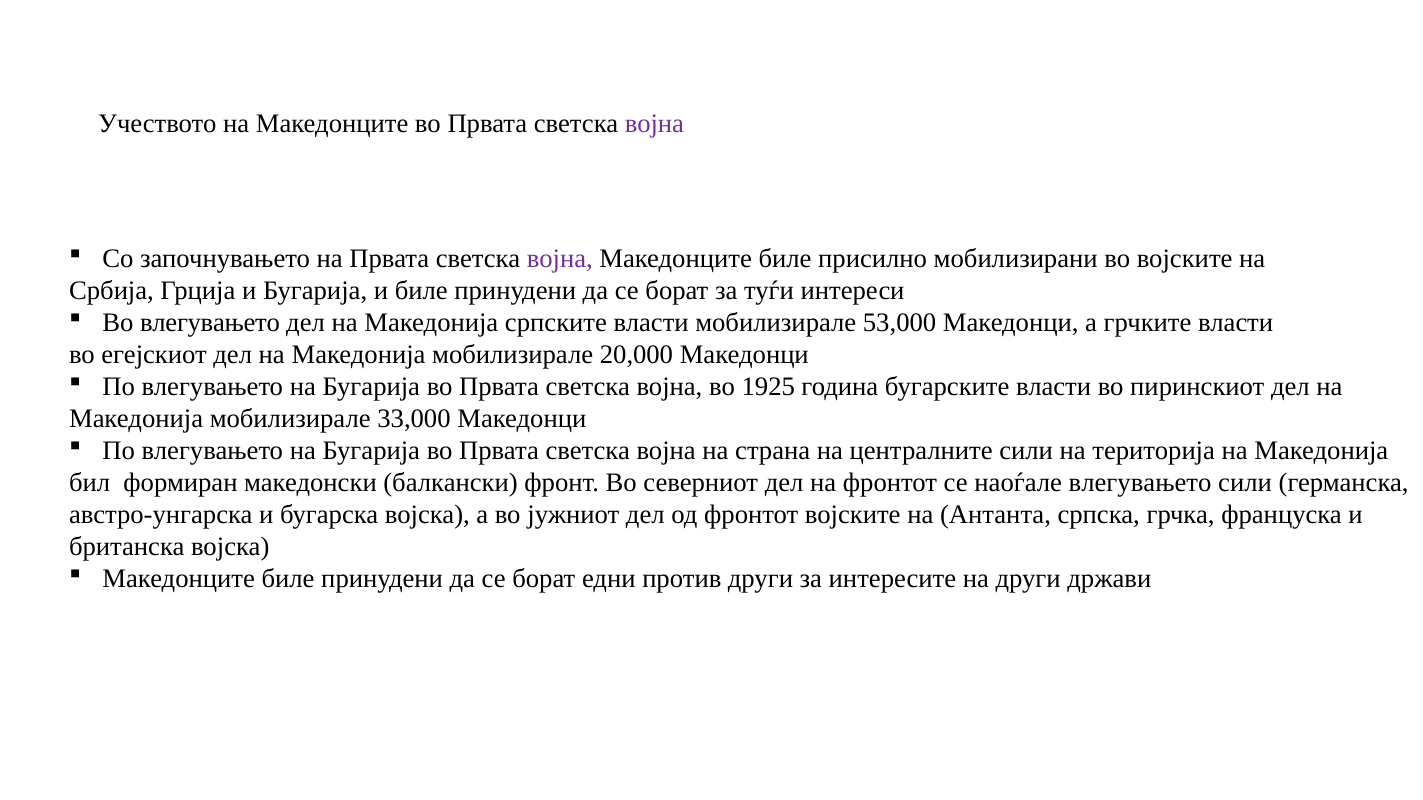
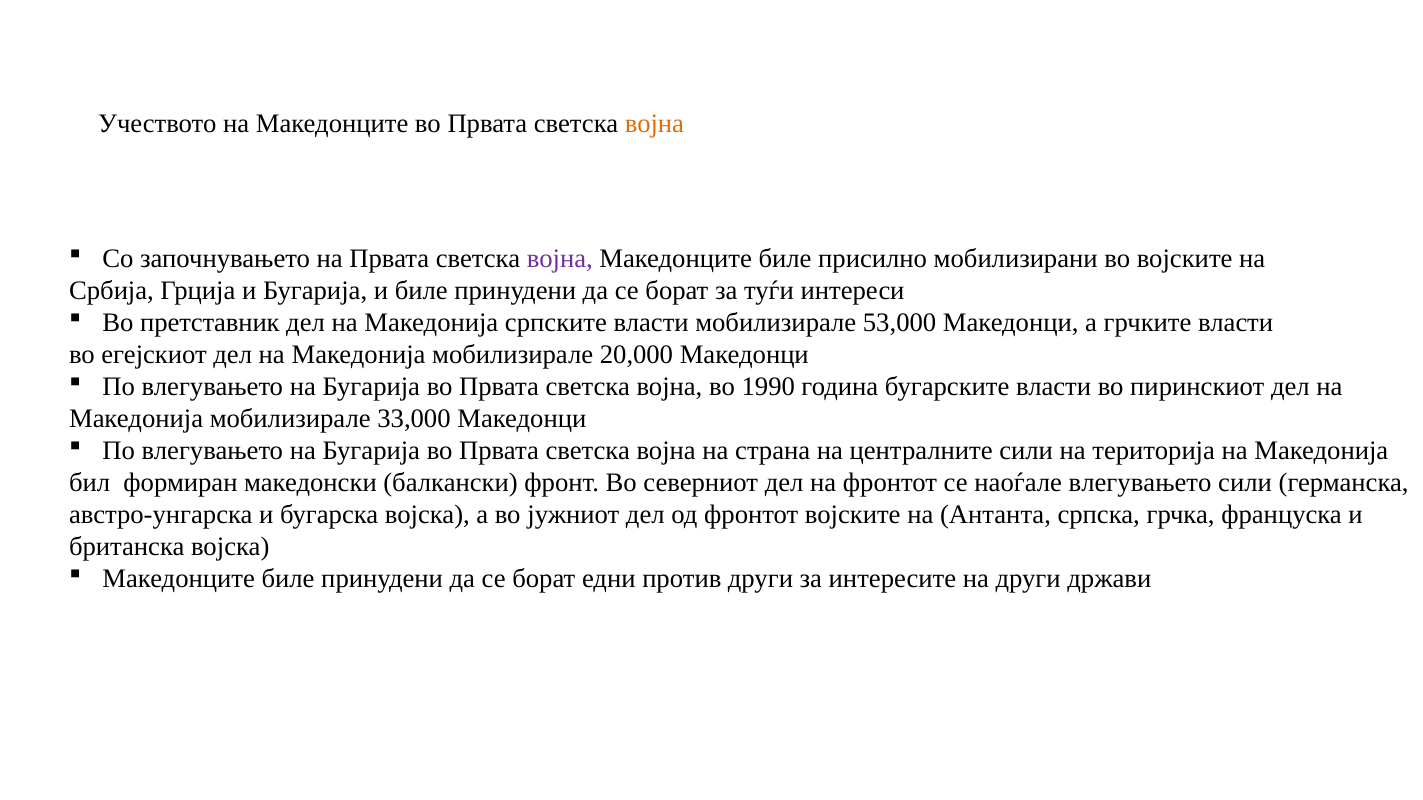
војна colour: purple -> orange (654, 124)
Во влегувањето: влегувањето -> претставник (210, 323)
1925: 1925 -> 1990 (768, 387)
